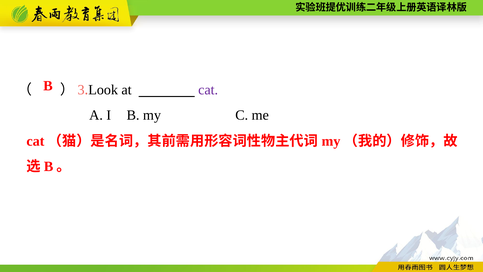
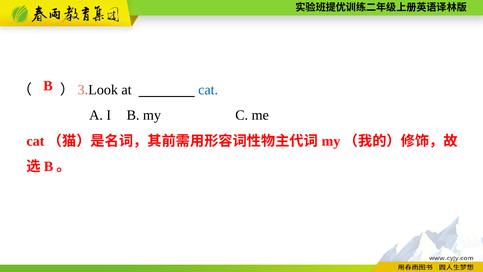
cat colour: purple -> blue (208, 90)
